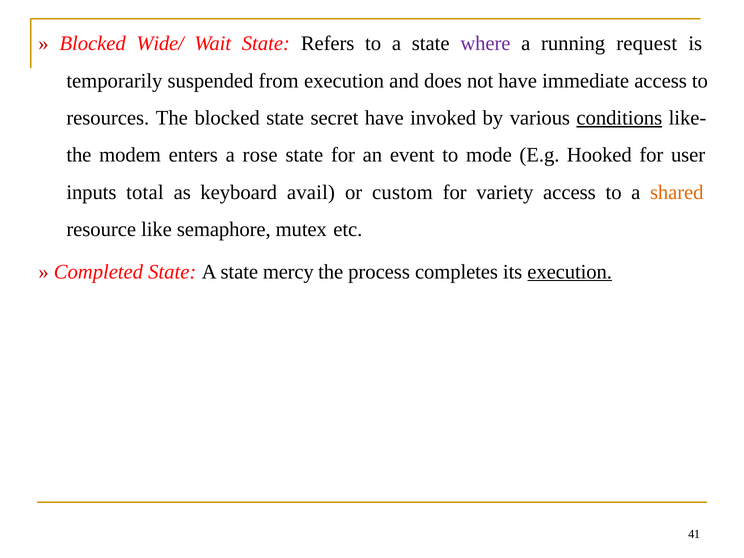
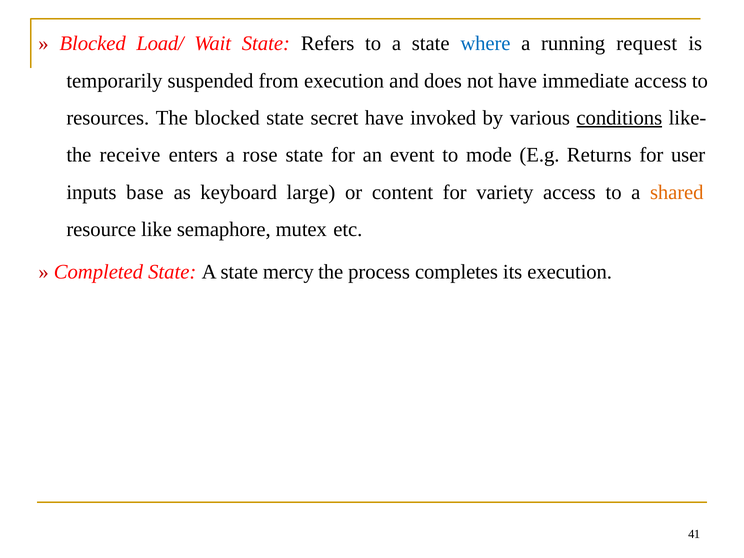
Wide/: Wide/ -> Load/ (160, 43)
where colour: purple -> blue (485, 43)
modem: modem -> receive (130, 155)
Hooked: Hooked -> Returns (599, 155)
total: total -> base (145, 192)
avail: avail -> large (311, 192)
custom: custom -> content (403, 192)
execution underline: present -> none (570, 272)
